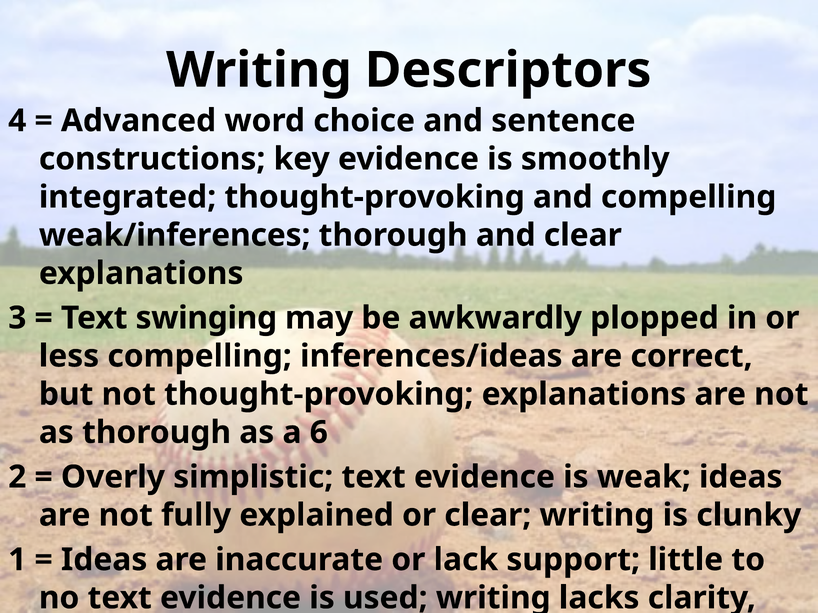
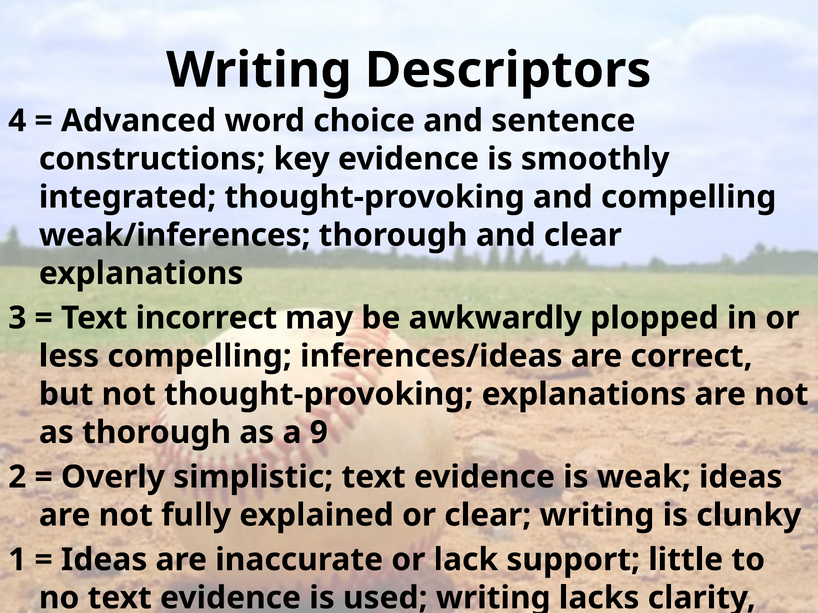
swinging: swinging -> incorrect (206, 318)
6: 6 -> 9 (319, 433)
